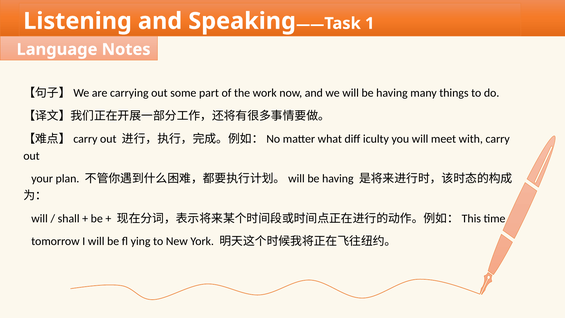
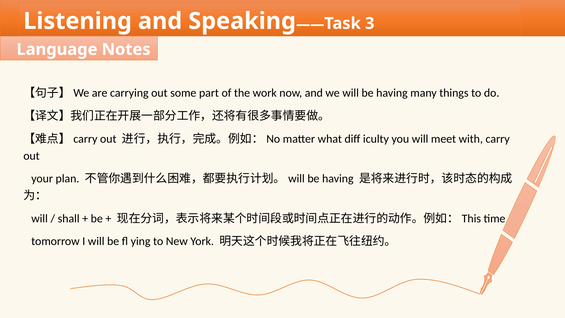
1: 1 -> 3 (370, 23)
